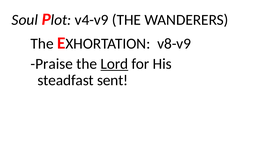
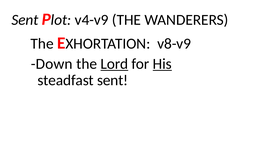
Soul: Soul -> Sent (25, 20)
Praise: Praise -> Down (52, 64)
His underline: none -> present (162, 64)
